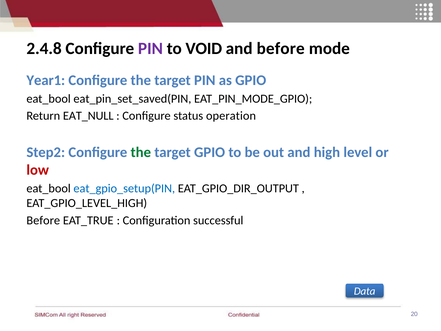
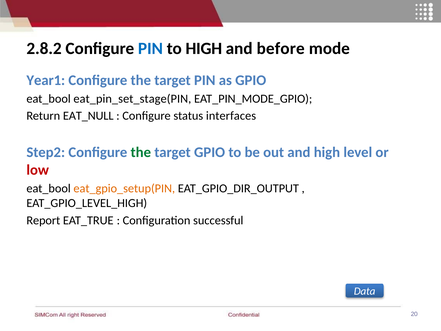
2.4.8: 2.4.8 -> 2.8.2 (44, 49)
PIN colour: purple -> blue (150, 49)
to VOID: VOID -> HIGH (204, 49)
eat_pin_set_saved(PIN: eat_pin_set_saved(PIN -> eat_pin_set_stage(PIN (132, 99)
operation: operation -> interfaces (231, 116)
eat_gpio_setup(PIN colour: blue -> orange (124, 188)
Before: Before -> Report (43, 220)
